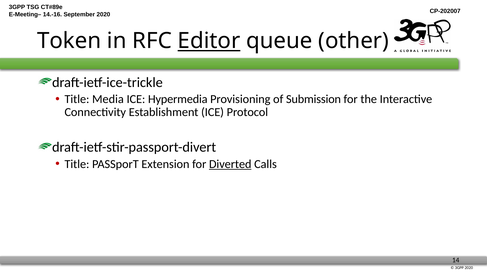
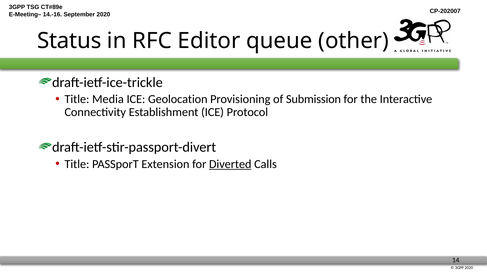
Token: Token -> Status (69, 41)
Editor underline: present -> none (209, 41)
Hypermedia: Hypermedia -> Geolocation (178, 99)
